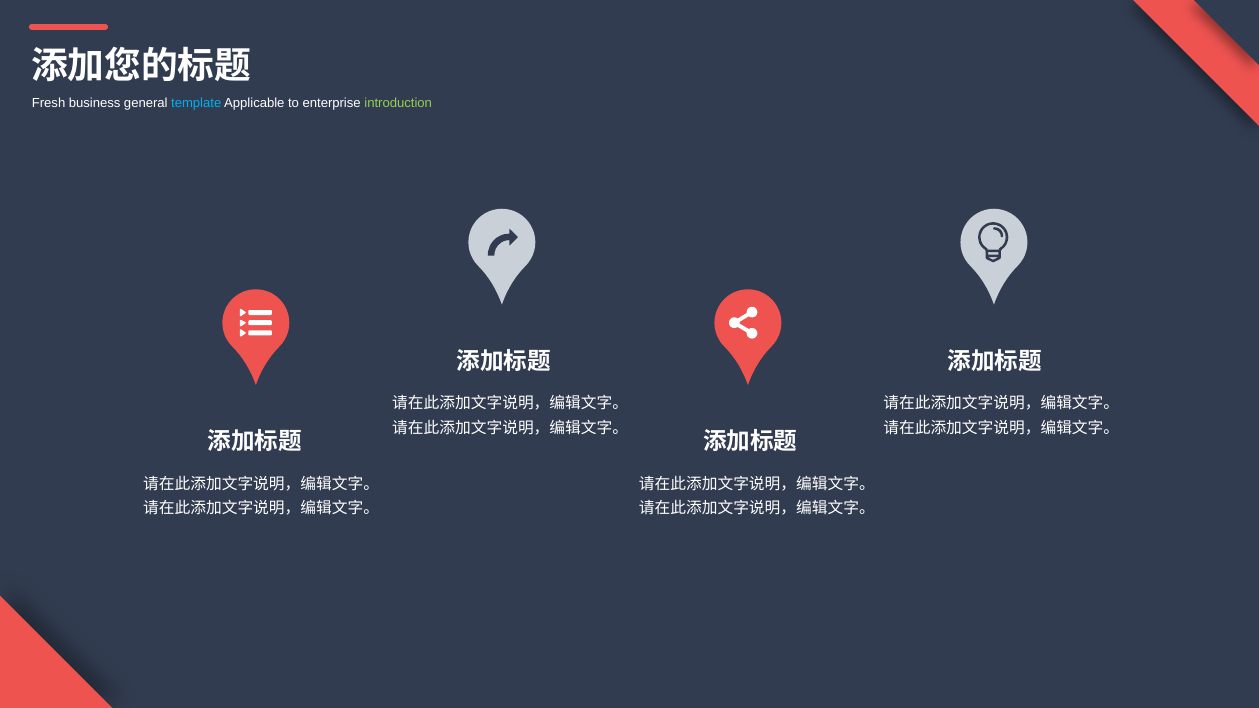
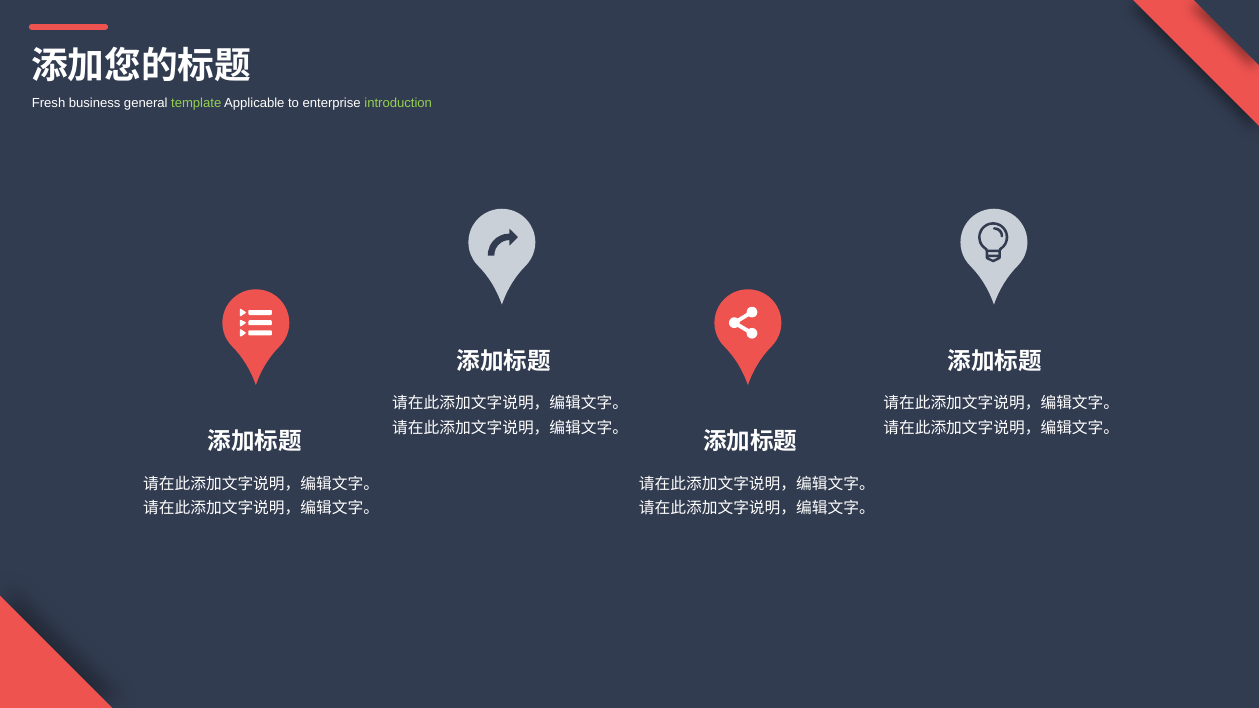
template colour: light blue -> light green (196, 103)
